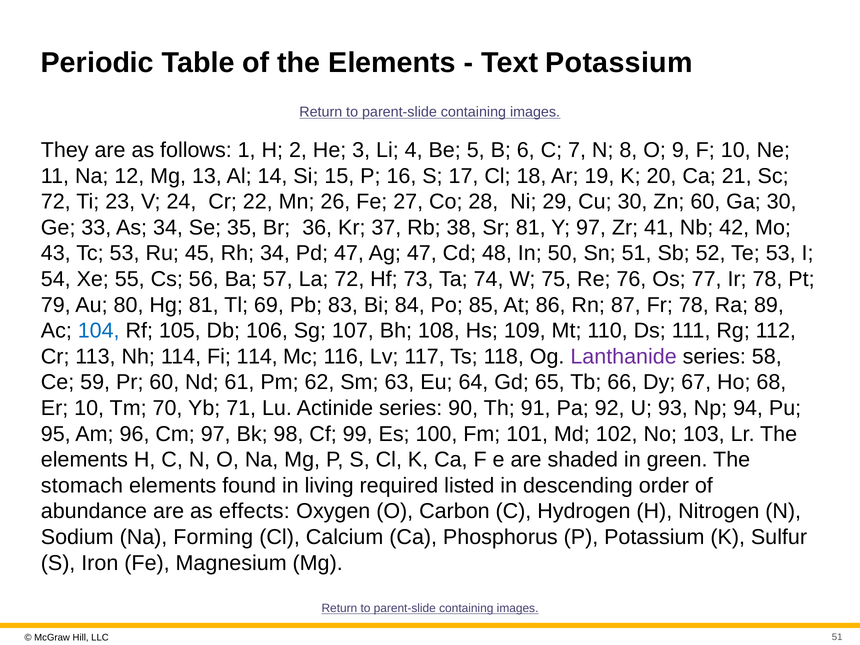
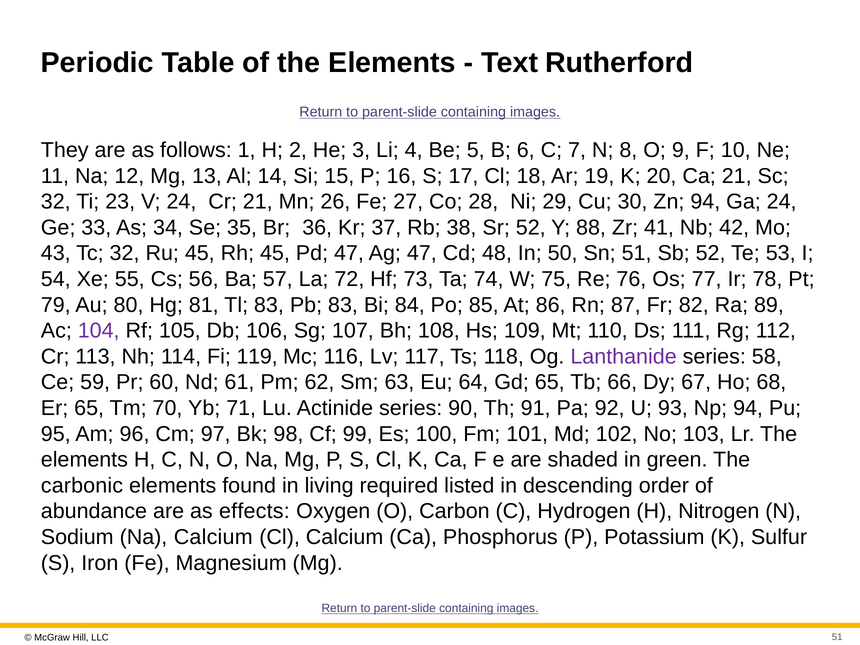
Text Potassium: Potassium -> Rutherford (619, 63)
72: 72 -> 32 (56, 202)
Cr 22: 22 -> 21 (258, 202)
Zn 60: 60 -> 94 (705, 202)
Ga 30: 30 -> 24 (782, 202)
Sr 81: 81 -> 52 (531, 228)
Y 97: 97 -> 88 (591, 228)
Tc 53: 53 -> 32 (125, 253)
Rh 34: 34 -> 45 (275, 253)
Tl 69: 69 -> 83 (269, 305)
Fr 78: 78 -> 82 (694, 305)
104 colour: blue -> purple (99, 331)
Fi 114: 114 -> 119 (257, 357)
Er 10: 10 -> 65 (89, 408)
stomach: stomach -> carbonic (82, 486)
Na Forming: Forming -> Calcium (213, 537)
